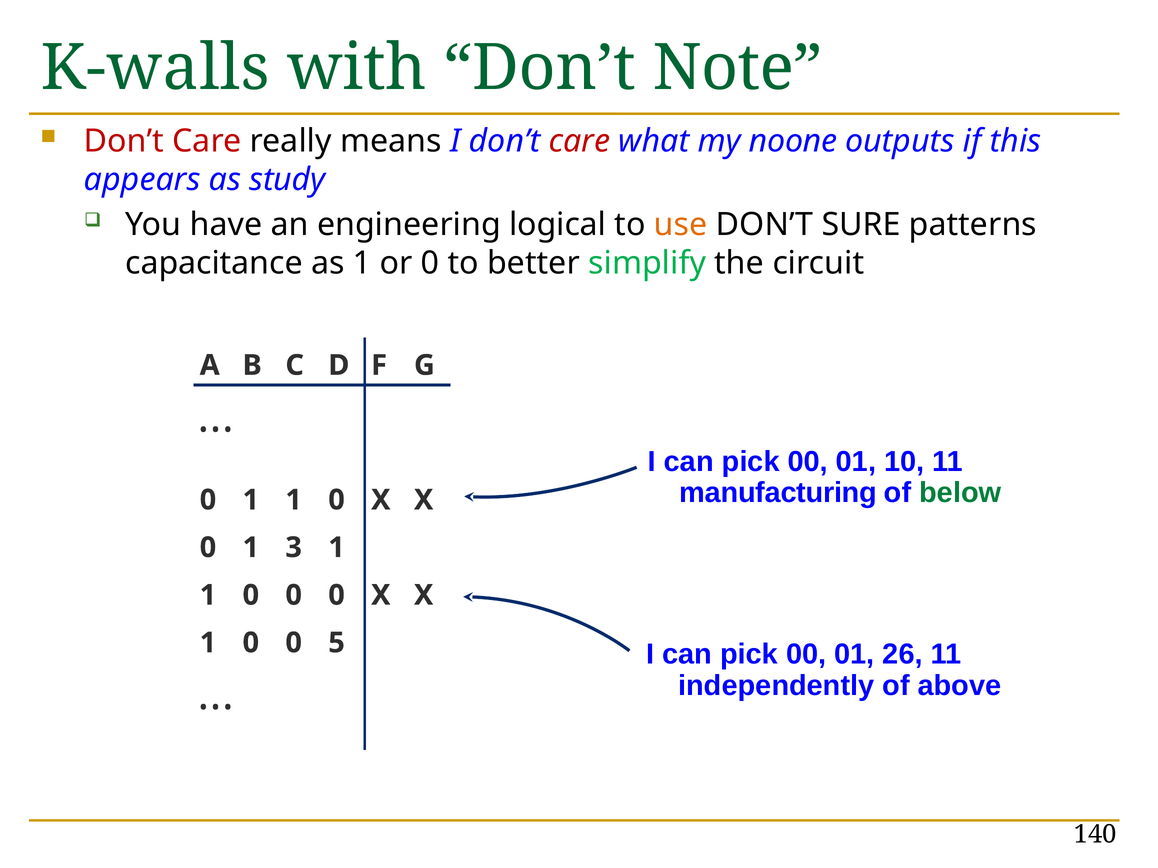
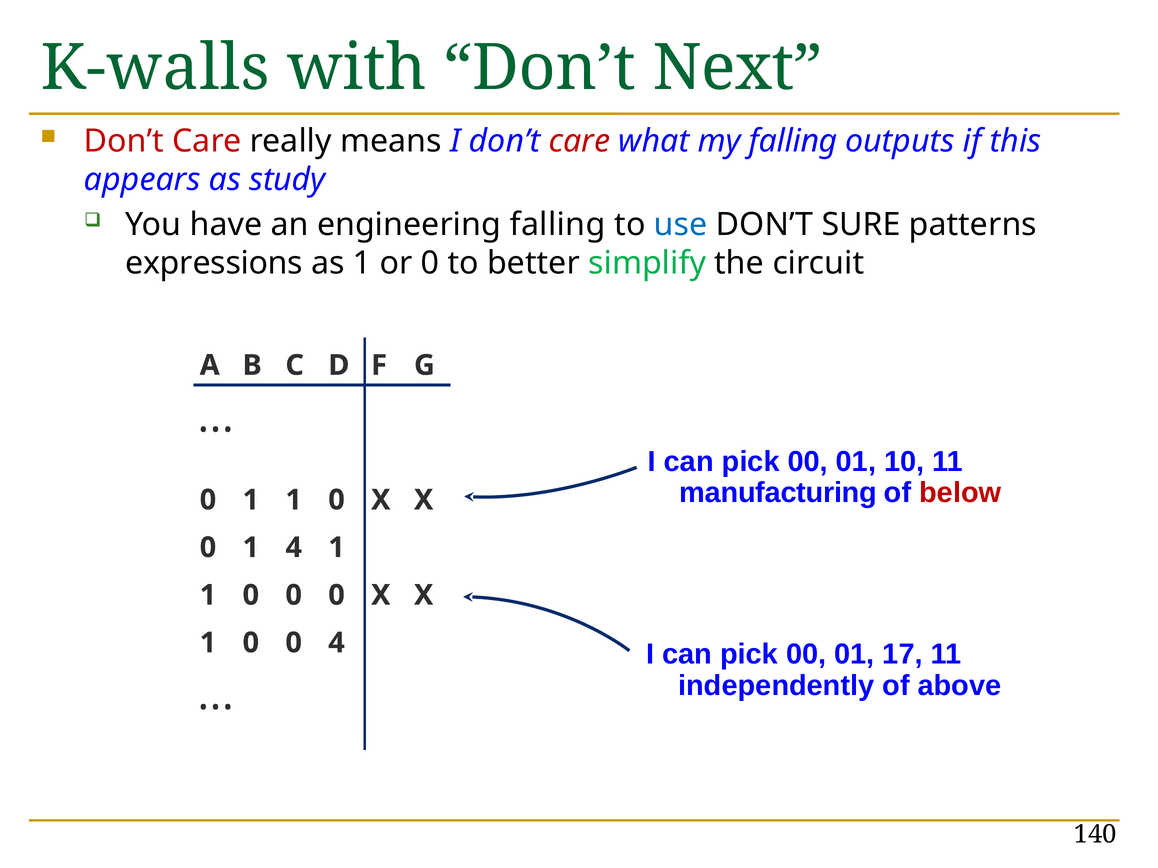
Note: Note -> Next (738, 68)
my noone: noone -> falling (793, 141)
engineering logical: logical -> falling (558, 225)
use colour: orange -> blue (681, 225)
capacitance: capacitance -> expressions (214, 263)
below colour: green -> red (960, 493)
1 3: 3 -> 4 (294, 548)
0 5: 5 -> 4 (337, 643)
26: 26 -> 17 (903, 655)
